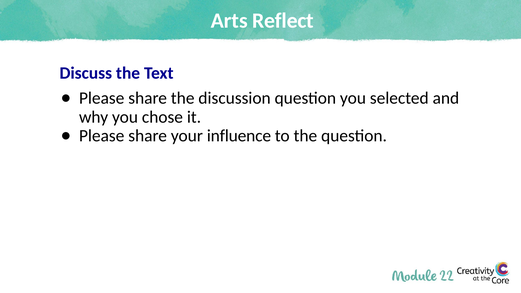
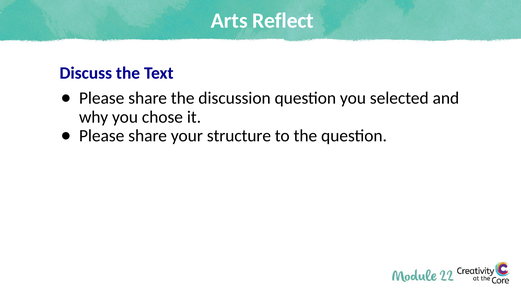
influence: influence -> structure (239, 136)
